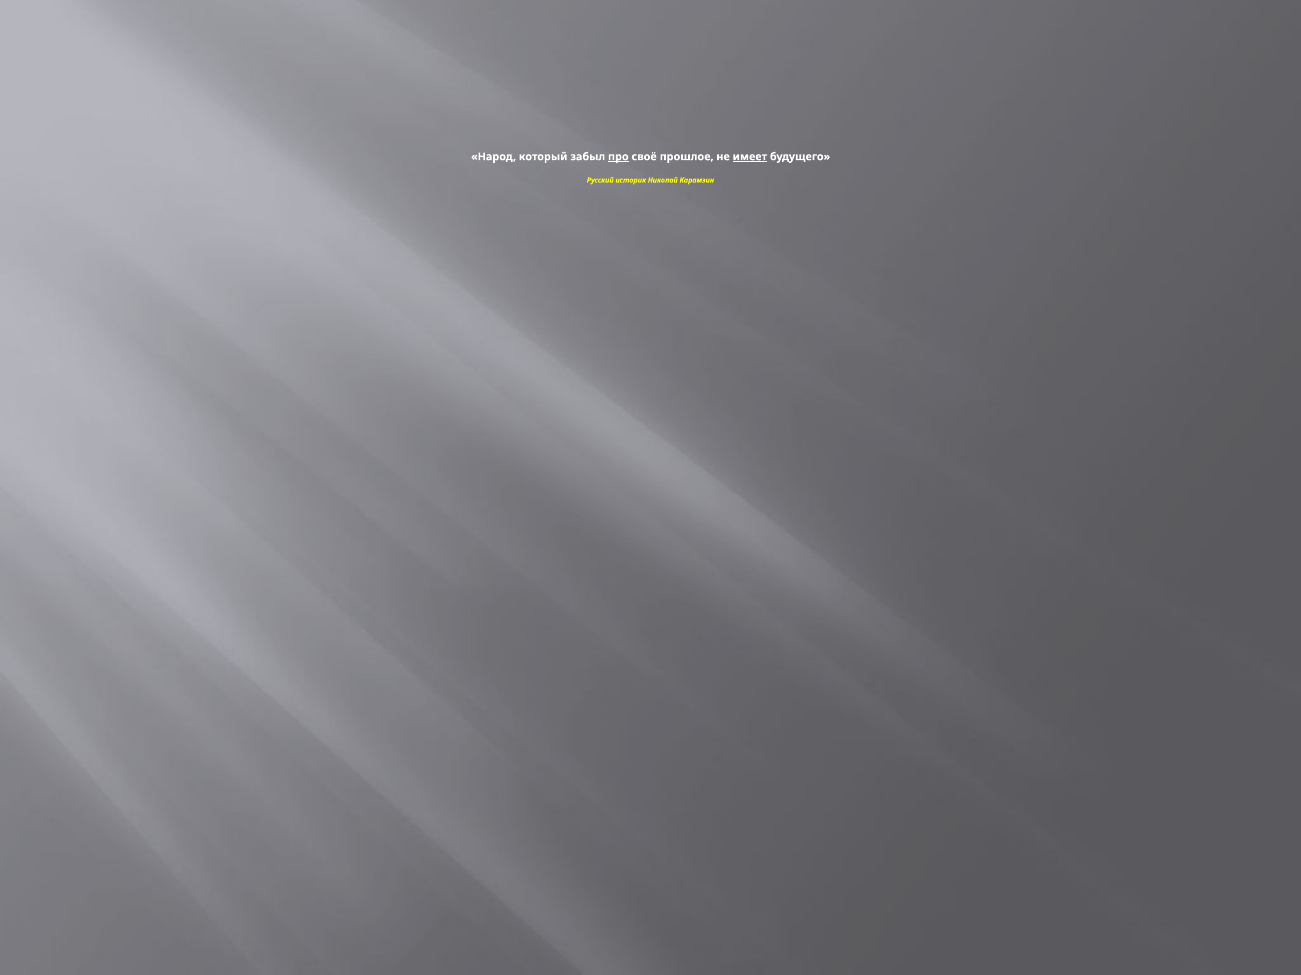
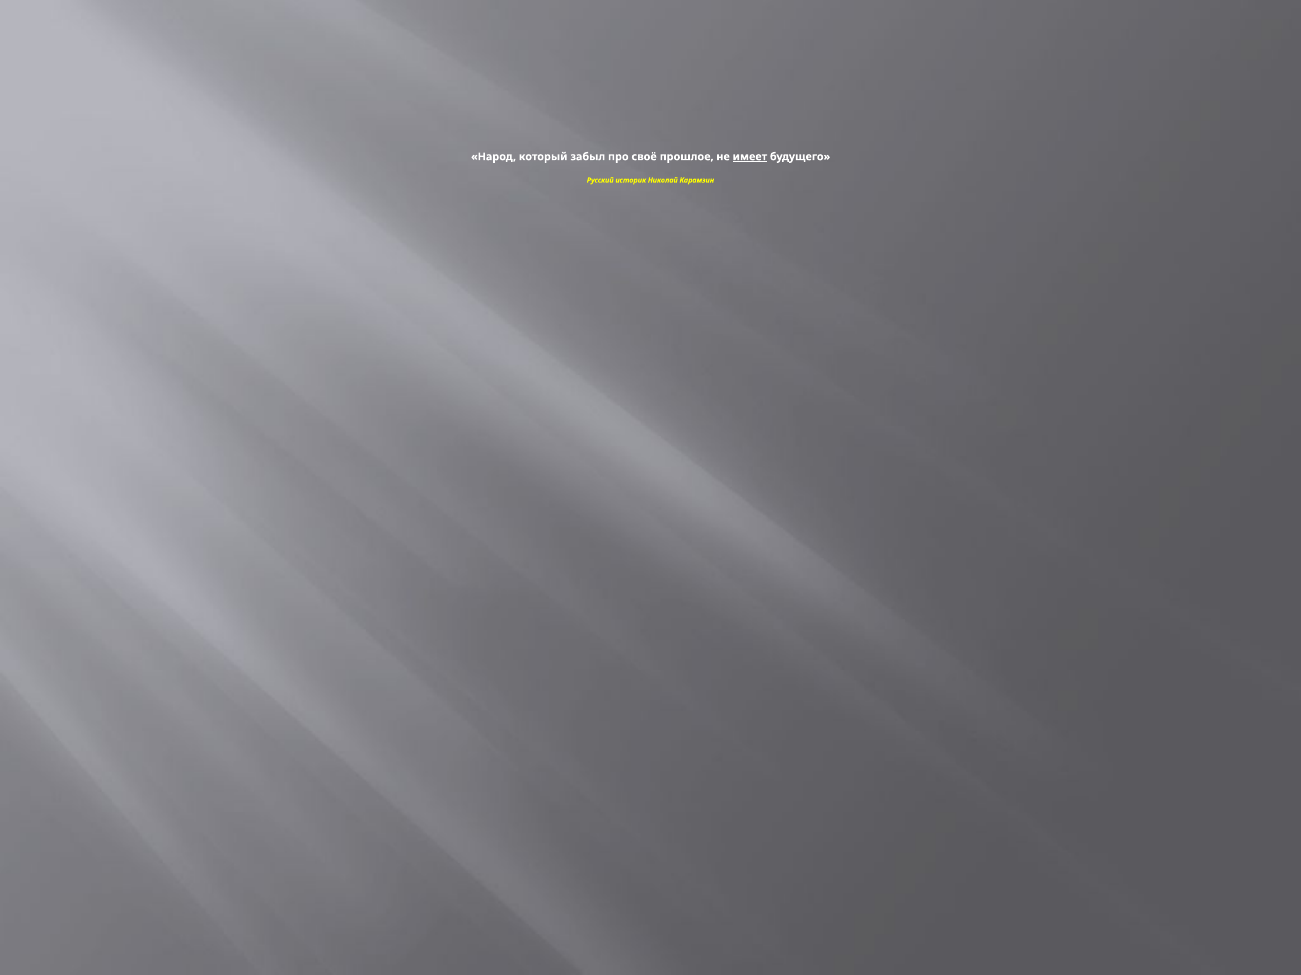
про underline: present -> none (618, 157)
